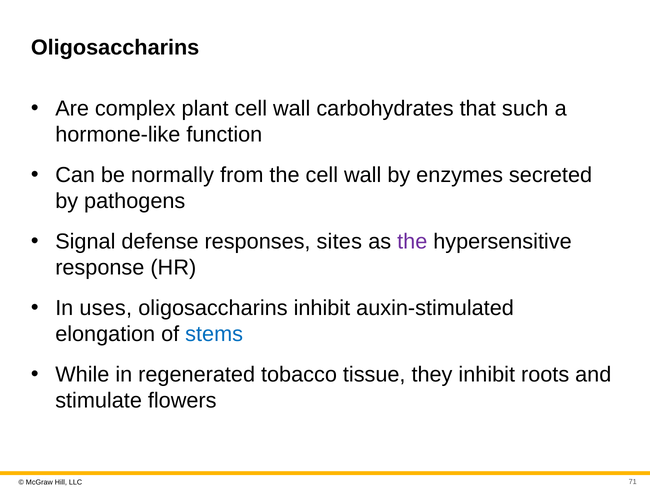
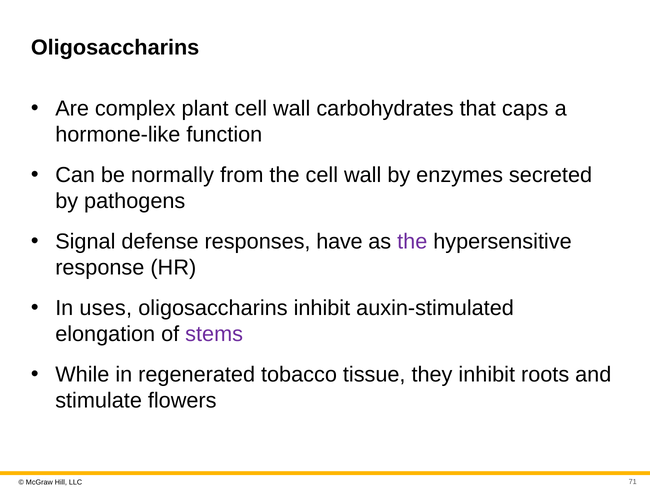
such: such -> caps (525, 109)
sites: sites -> have (339, 241)
stems colour: blue -> purple (214, 334)
